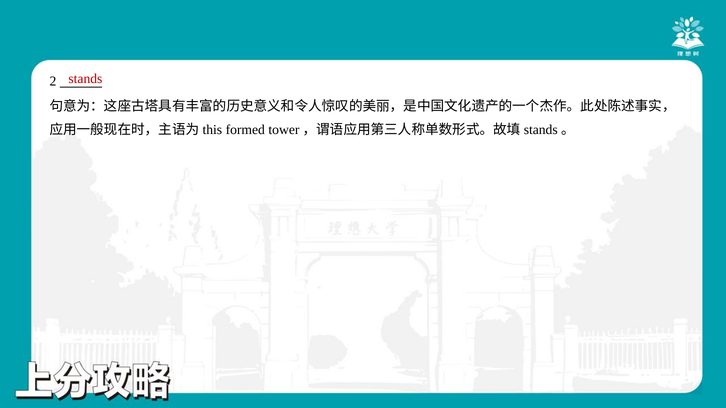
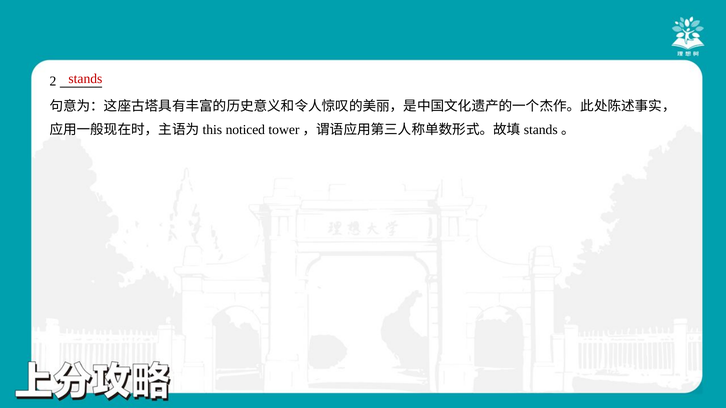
formed: formed -> noticed (245, 130)
